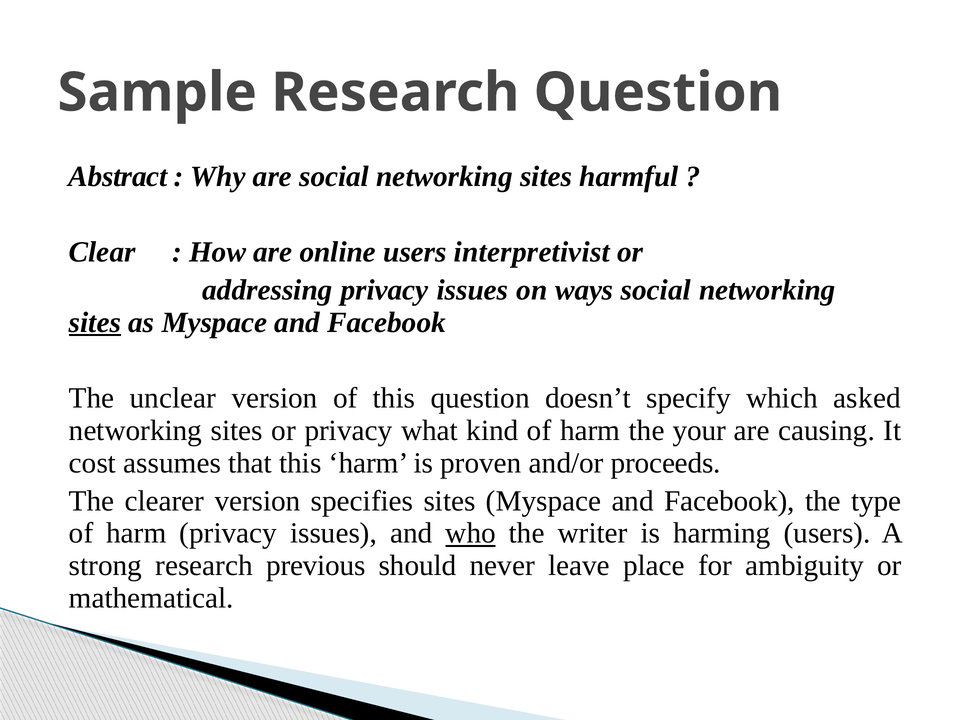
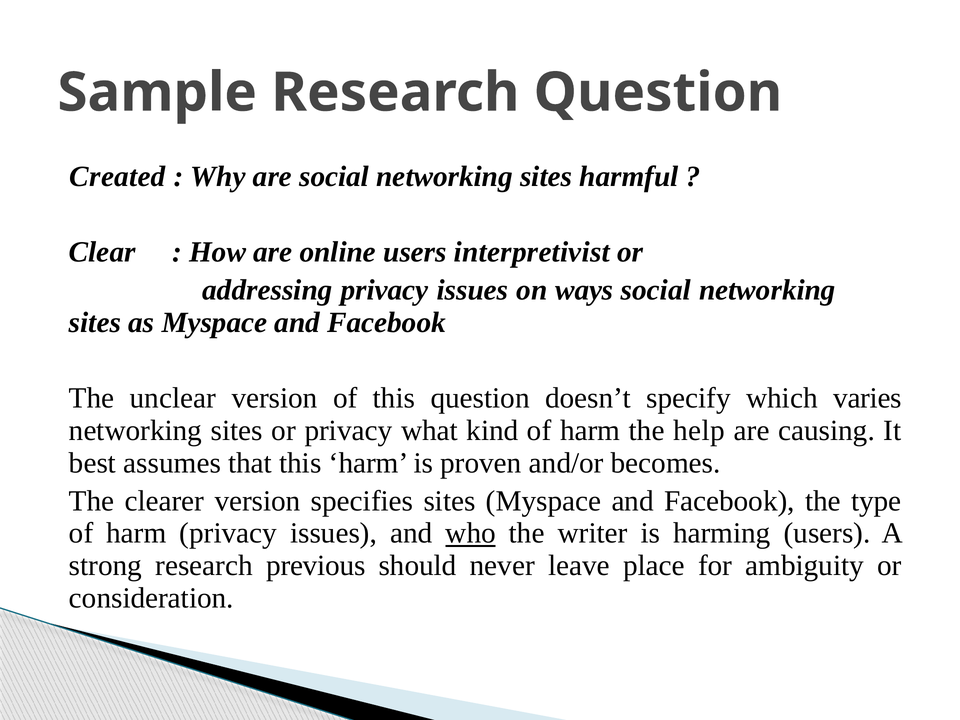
Abstract: Abstract -> Created (118, 177)
sites underline: present -> none (95, 323)
asked: asked -> varies (867, 398)
your: your -> help (699, 431)
cost: cost -> best (93, 463)
proceeds: proceeds -> becomes (666, 463)
mathematical: mathematical -> consideration (151, 598)
